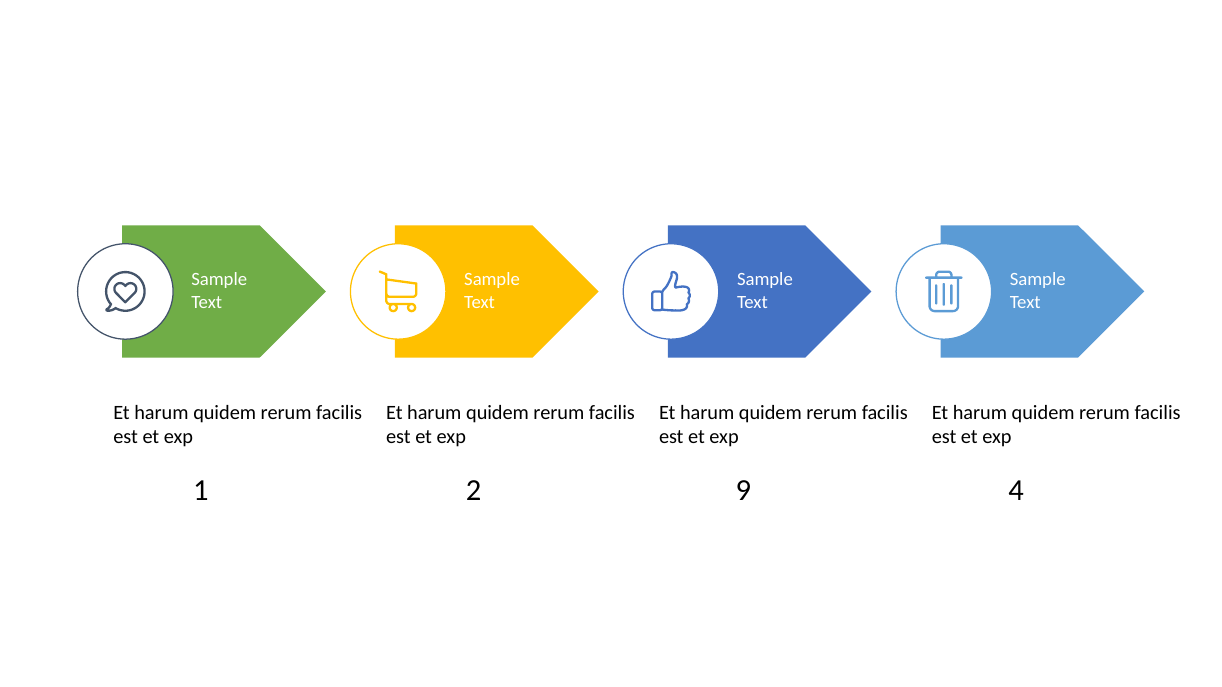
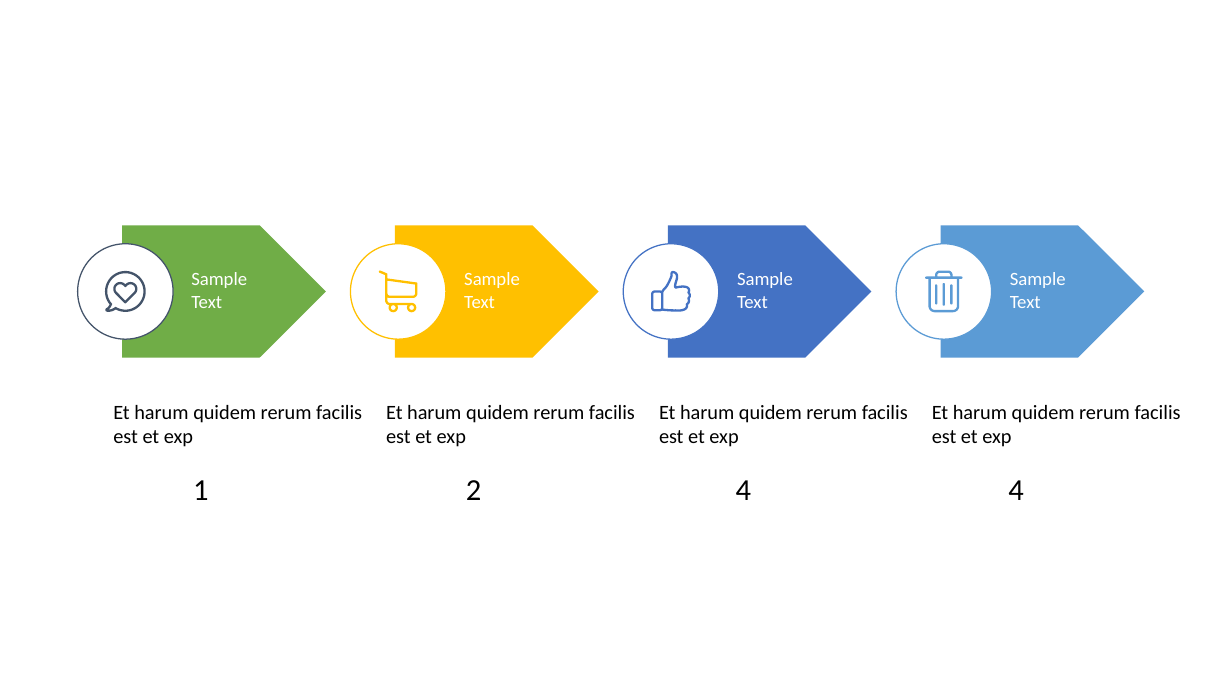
2 9: 9 -> 4 (743, 491)
